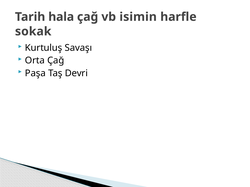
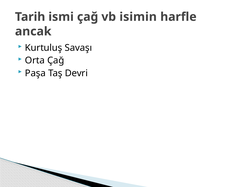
hala: hala -> ismi (61, 17)
sokak: sokak -> ancak (33, 31)
